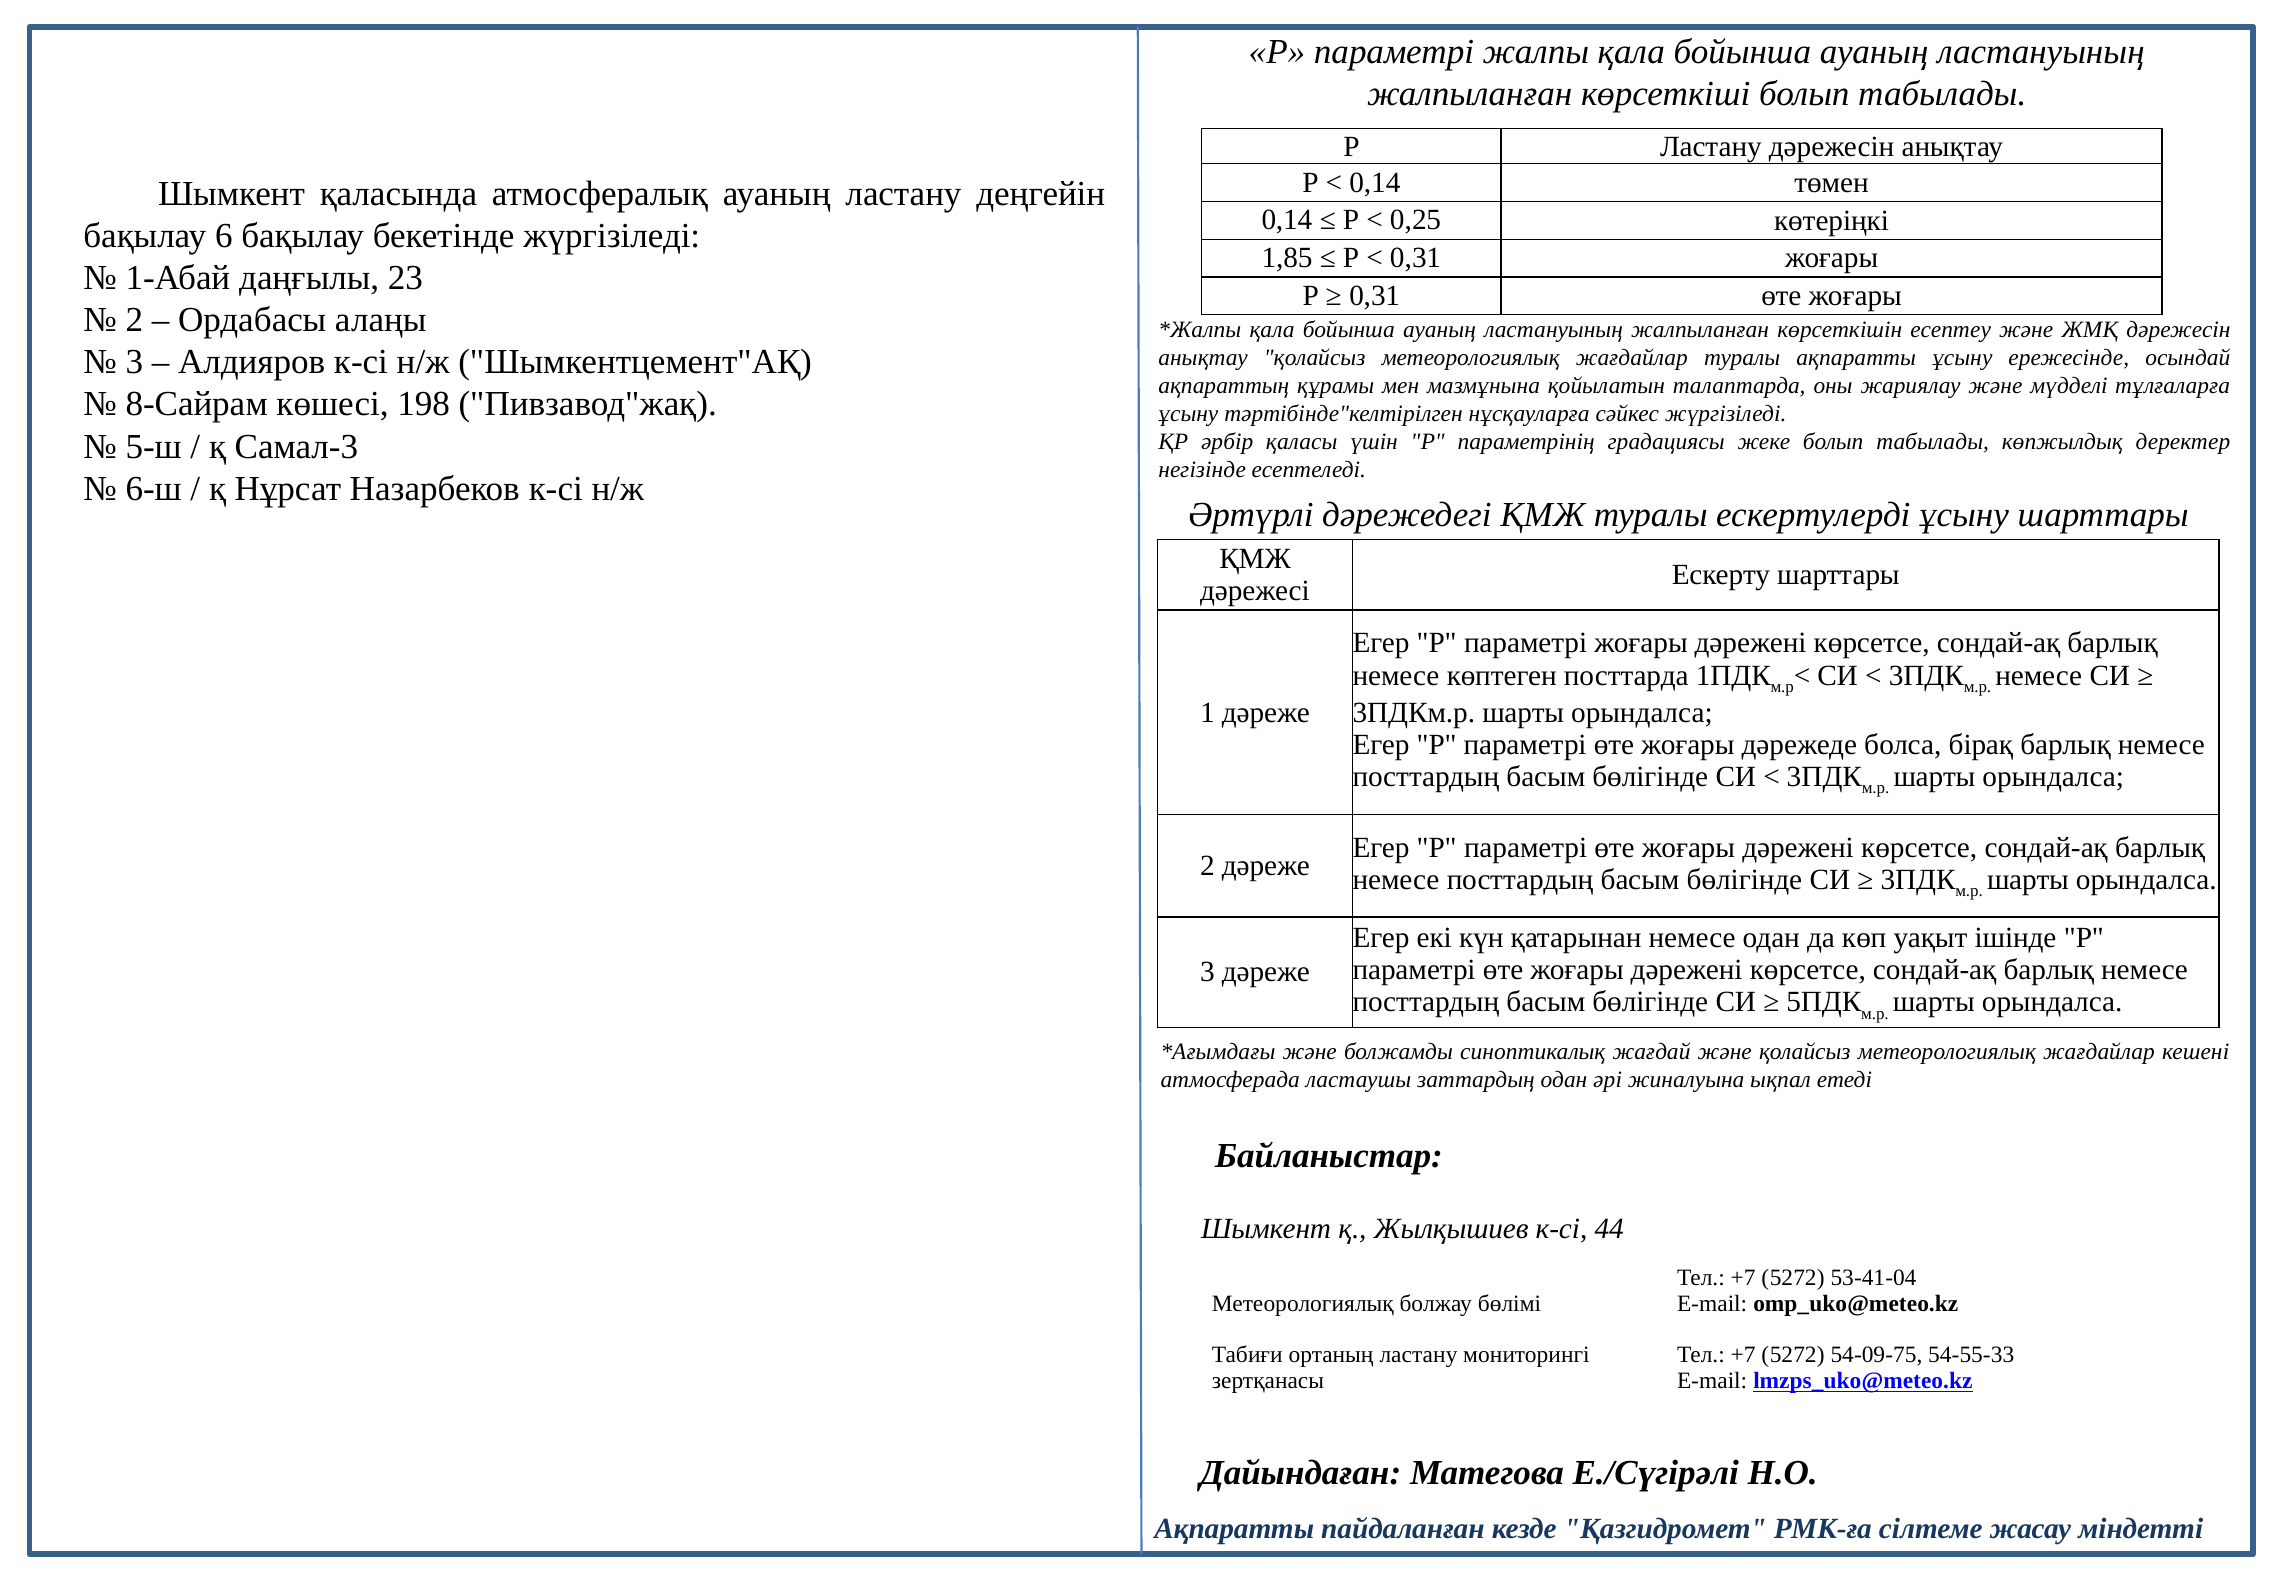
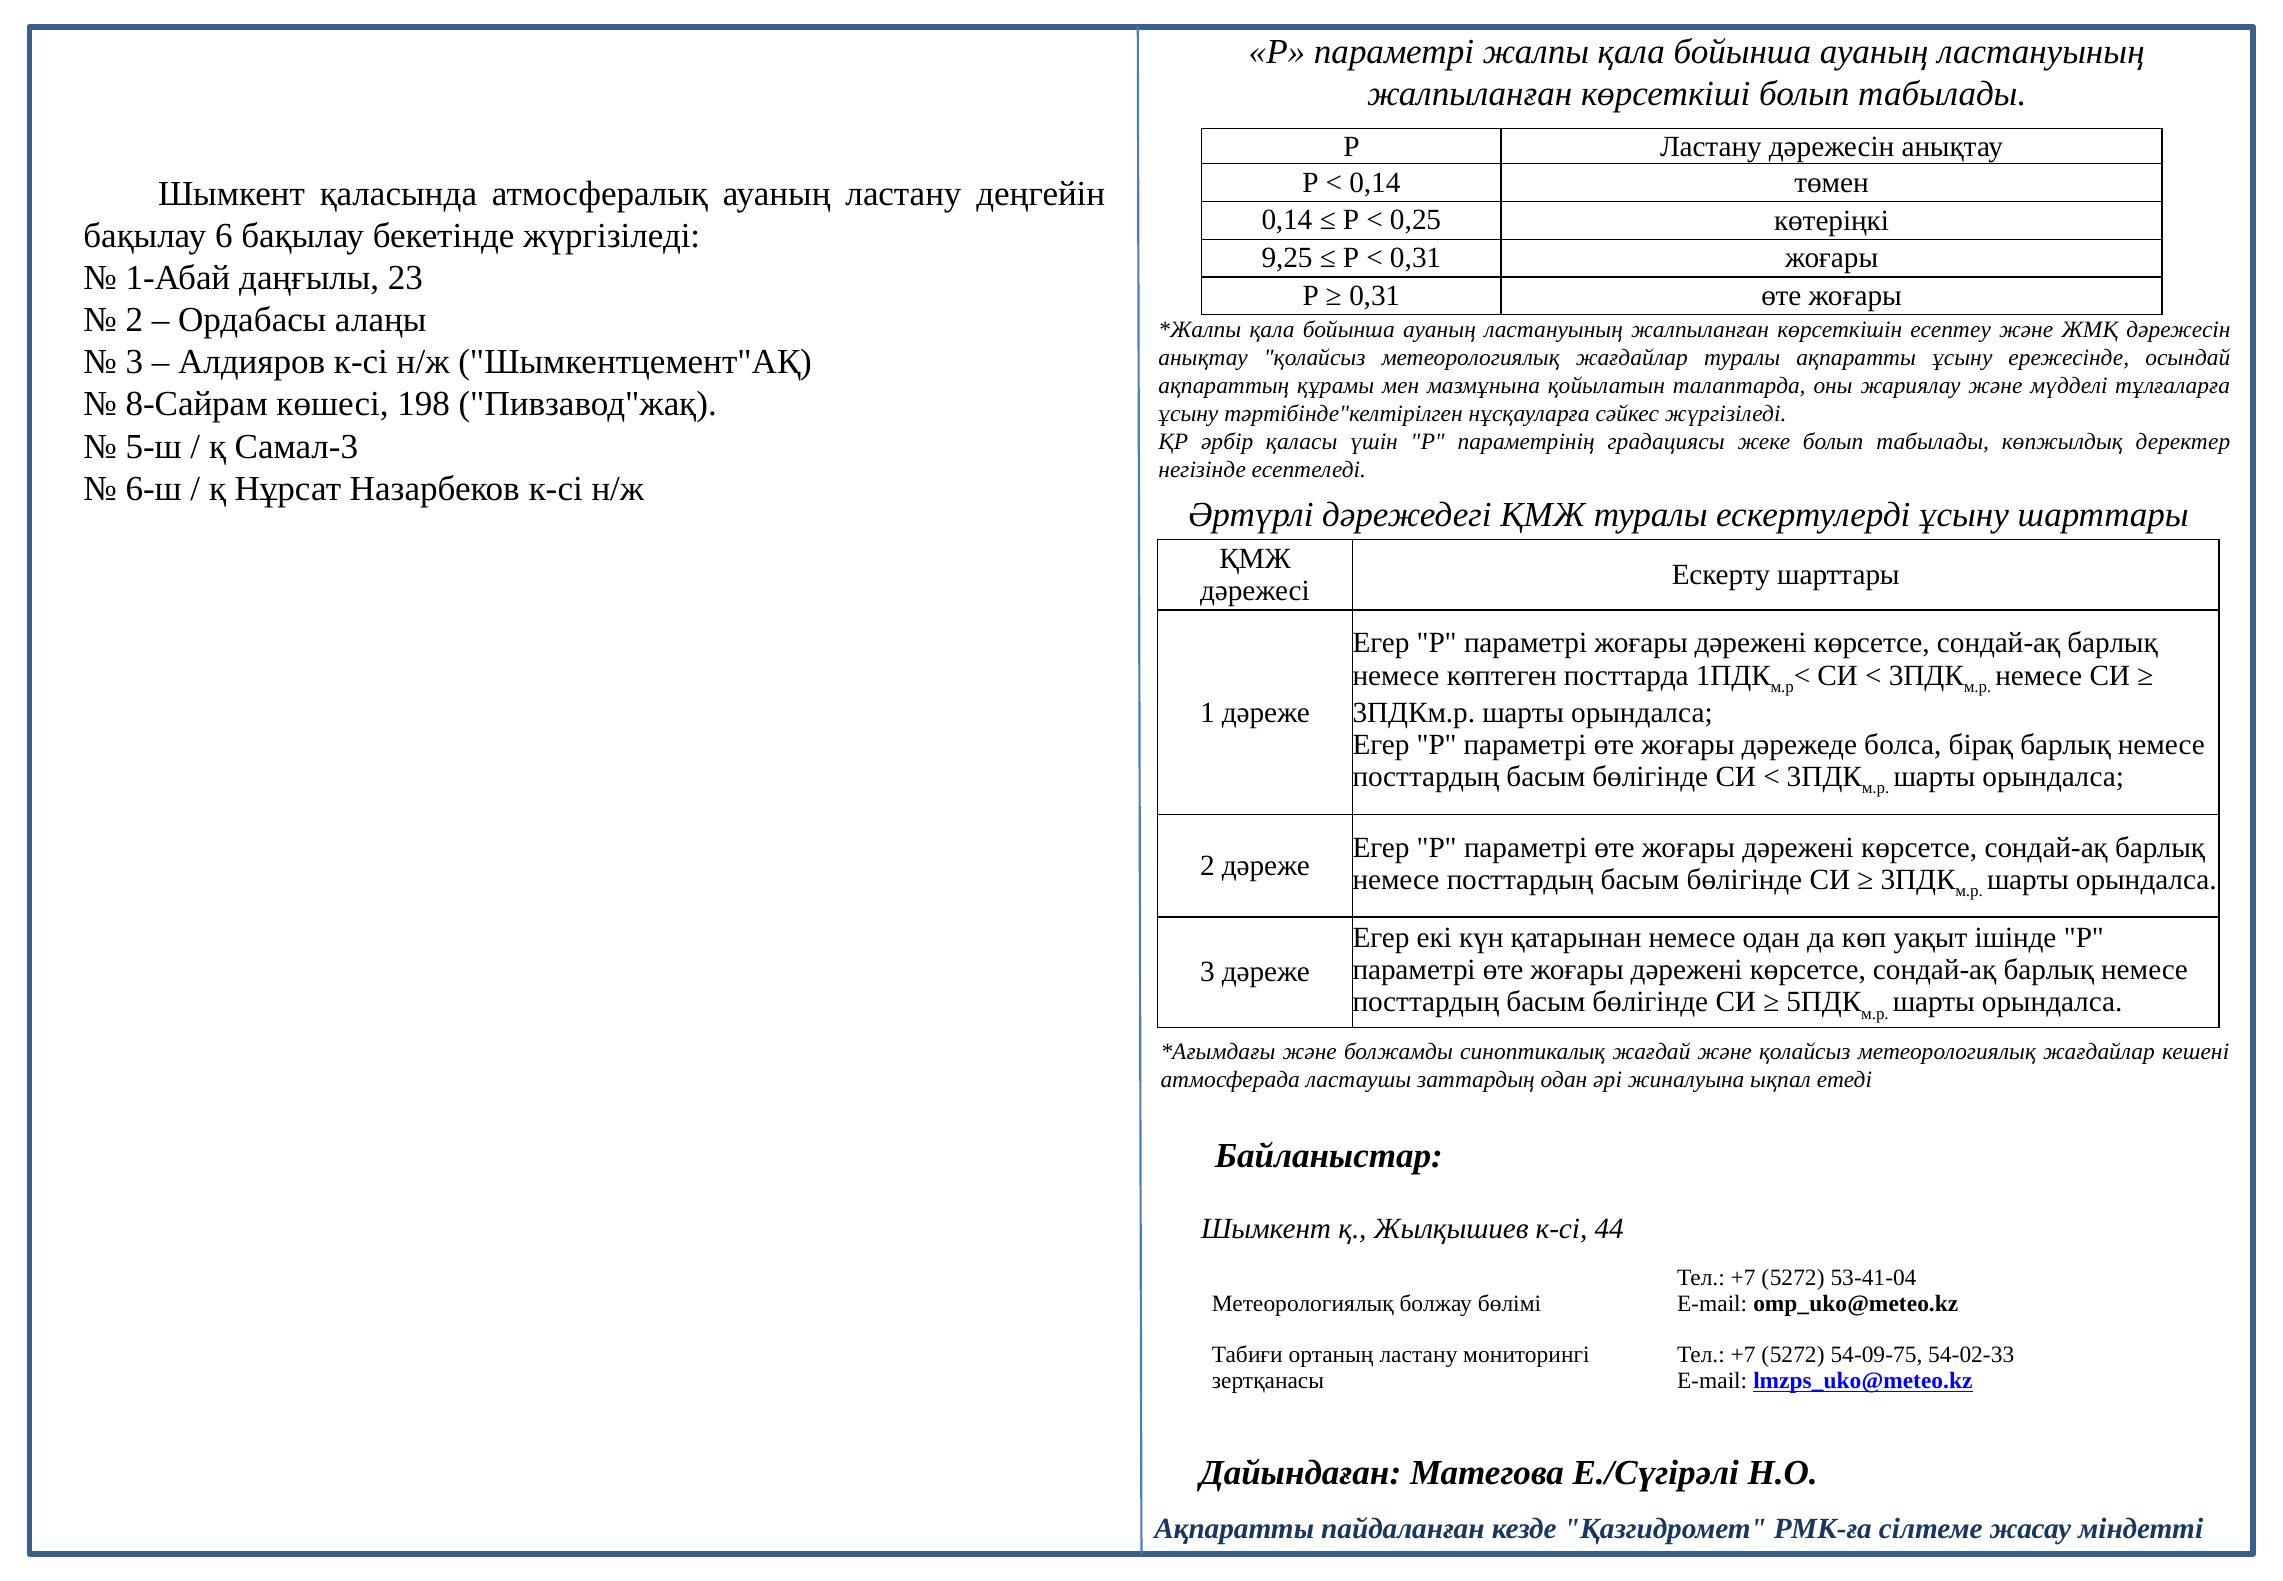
1,85: 1,85 -> 9,25 (1287, 258)
54-55-33: 54-55-33 -> 54-02-33 (1971, 1355)
